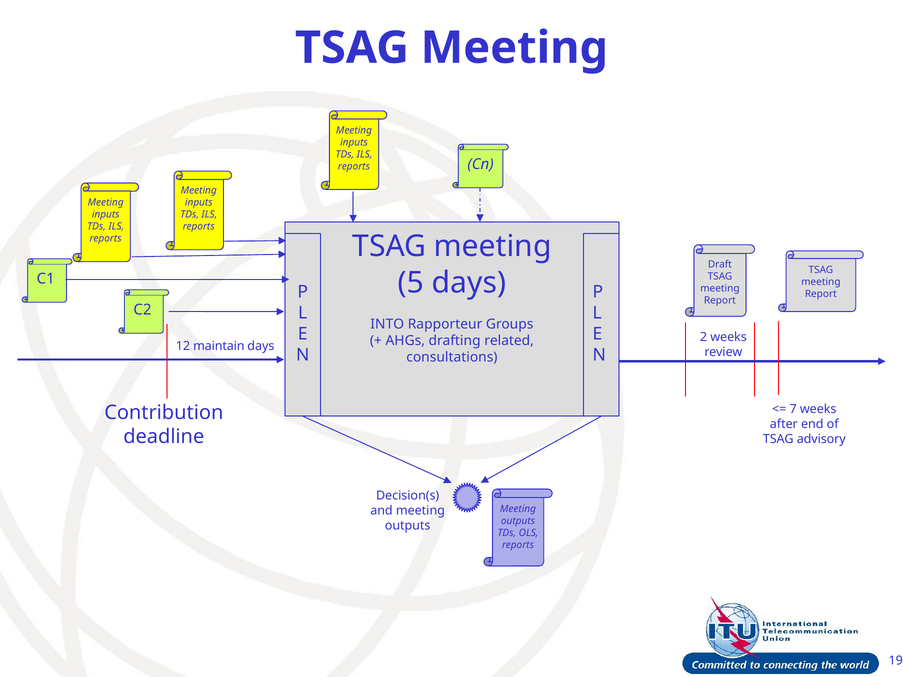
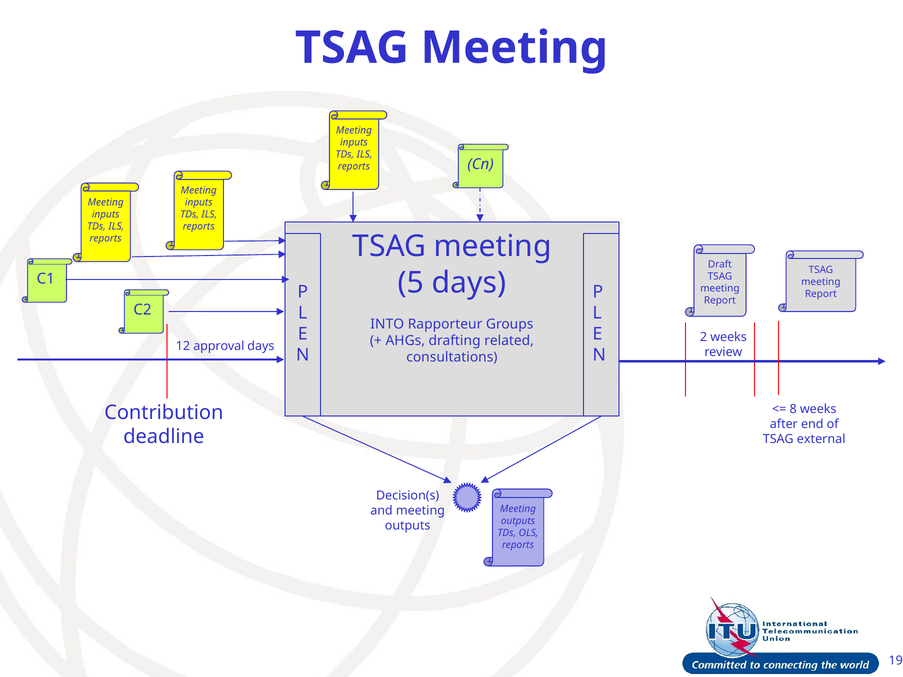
maintain: maintain -> approval (219, 346)
7: 7 -> 8 (793, 409)
advisory: advisory -> external (821, 439)
